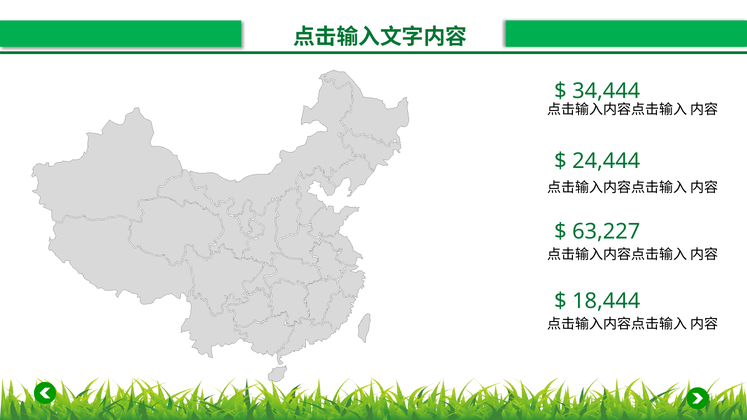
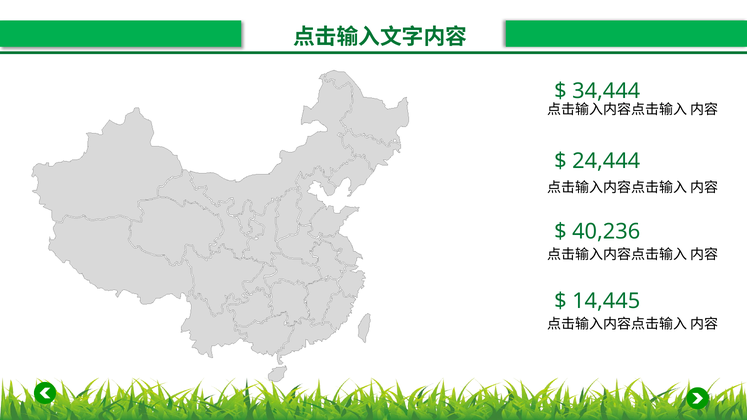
63,227: 63,227 -> 40,236 (606, 232)
18,444: 18,444 -> 14,445 (606, 301)
